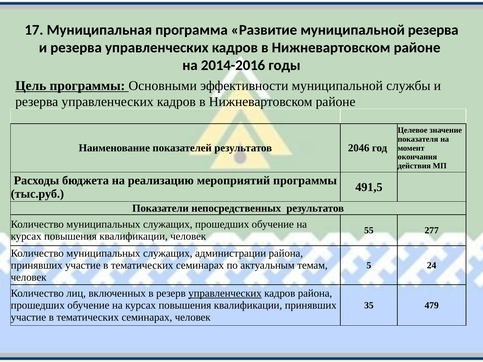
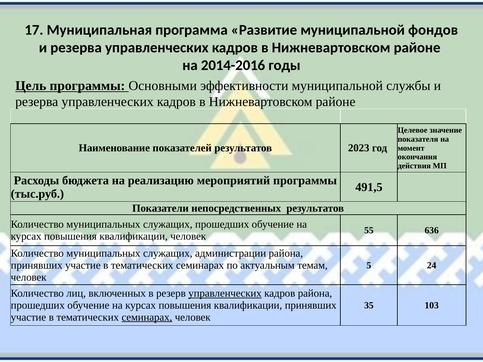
муниципальной резерва: резерва -> фондов (433, 30)
2046: 2046 -> 2023 (359, 148)
277: 277 -> 636 (432, 231)
479: 479 -> 103 (432, 305)
семинарах underline: none -> present (147, 317)
